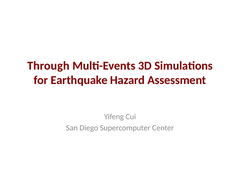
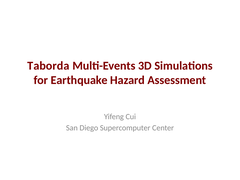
Through: Through -> Taborda (48, 66)
